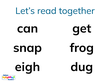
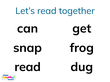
eigh: eigh -> read (28, 67)
